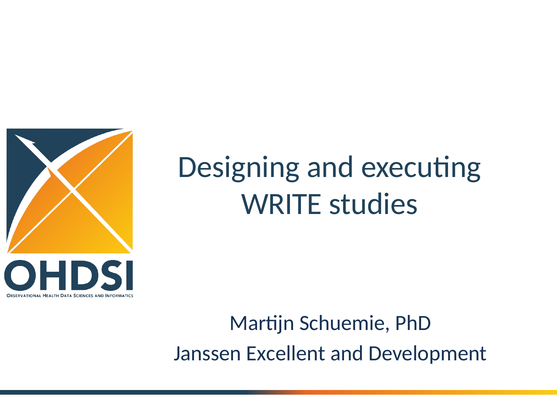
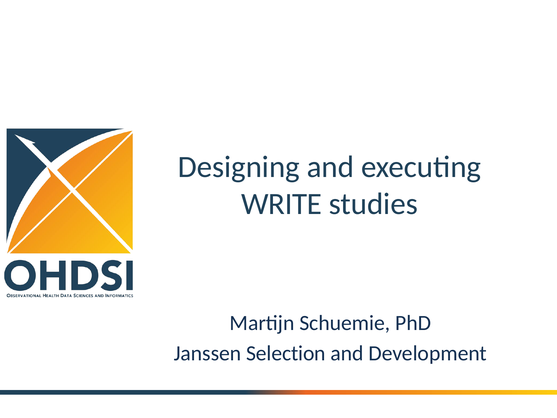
Excellent: Excellent -> Selection (286, 353)
